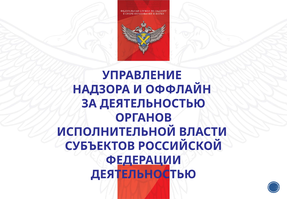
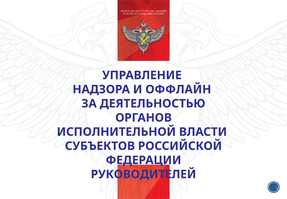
ДЕЯТЕЛЬНОСТЬЮ: ДЕЯТЕЛЬНОСТЬЮ -> РУКОВОДИТЕЛЕЙ (143, 174)
